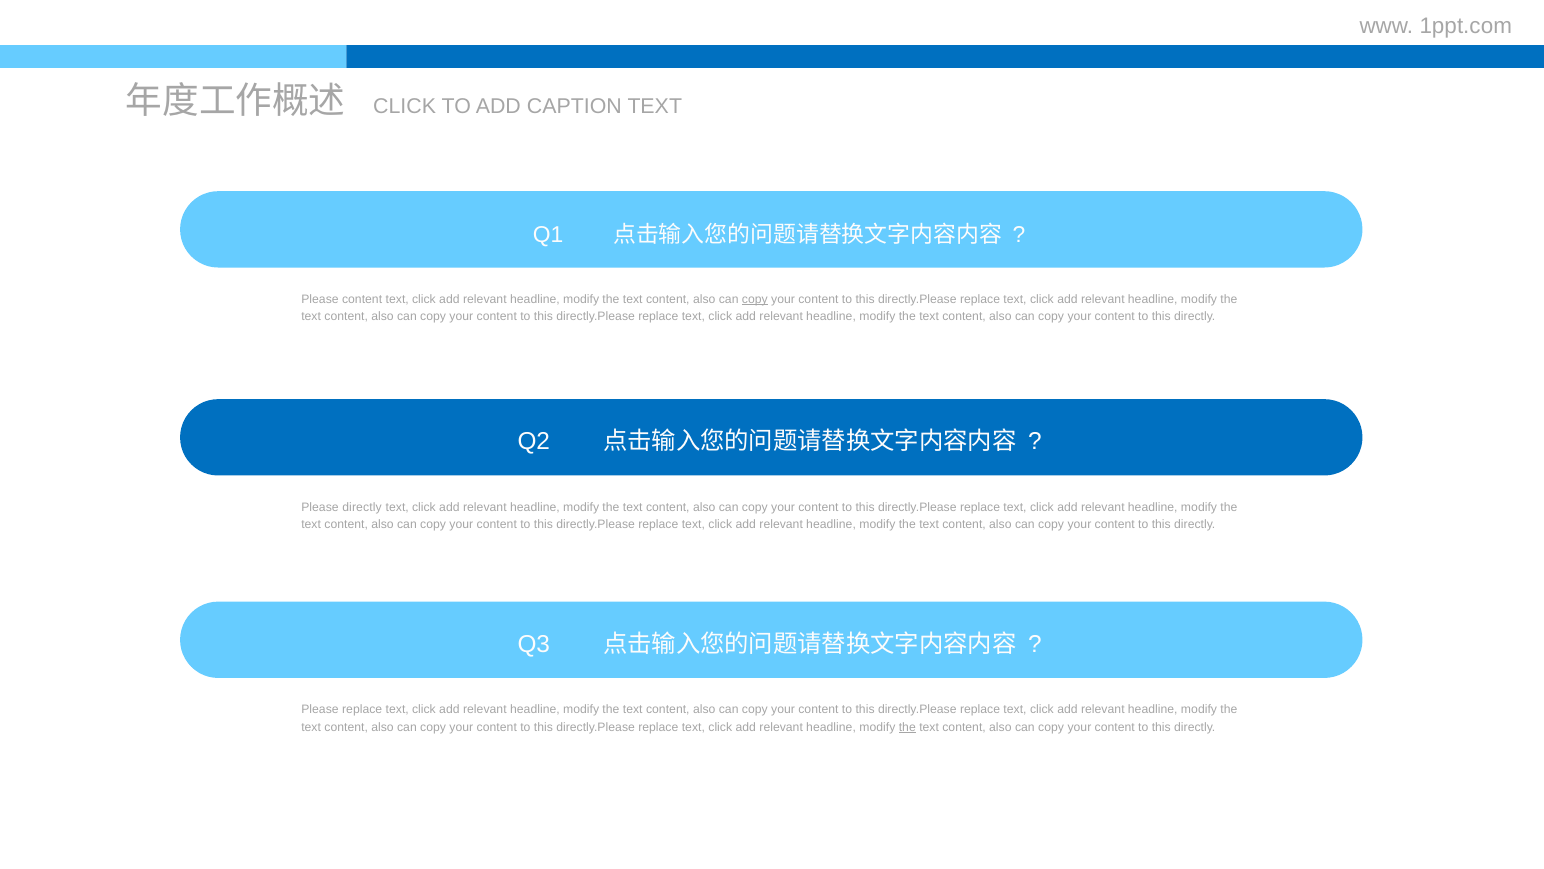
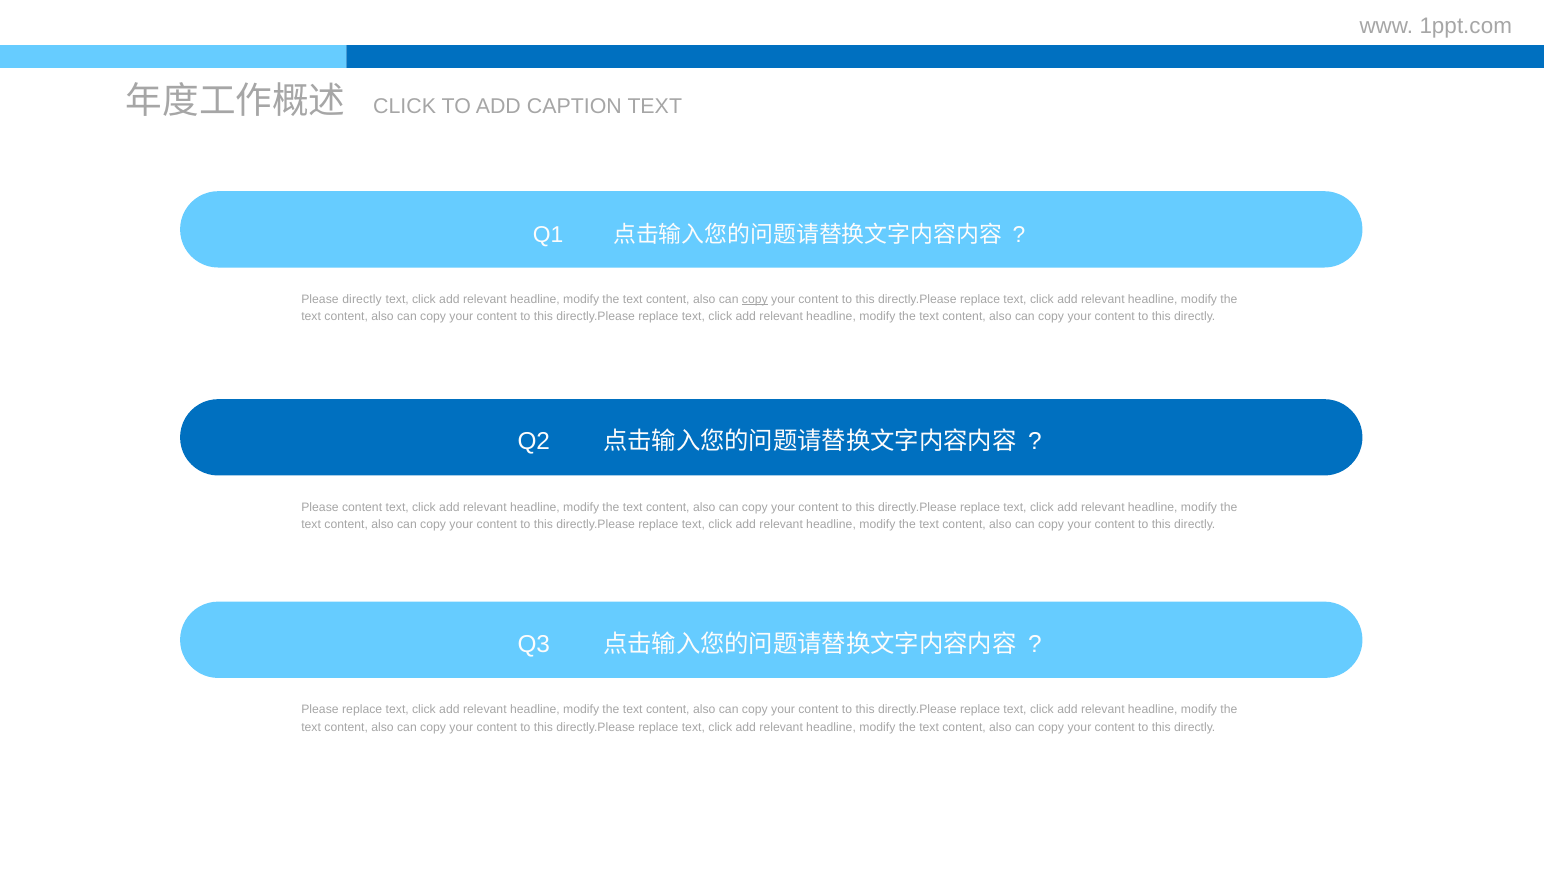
Please content: content -> directly (362, 299)
Please directly: directly -> content (362, 507)
the underline: present -> none (907, 727)
